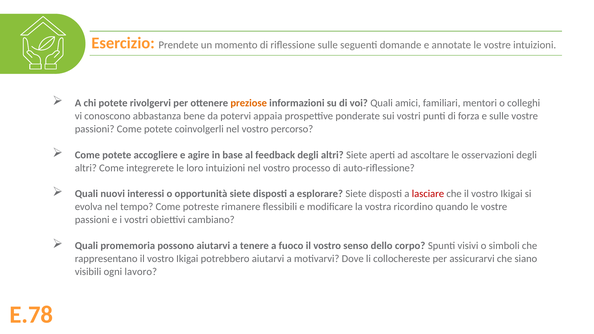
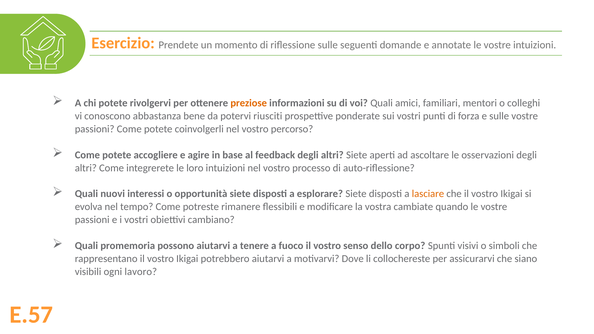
appaia: appaia -> riusciti (268, 116)
lasciare colour: red -> orange (428, 194)
ricordino: ricordino -> cambiate (413, 207)
E.78: E.78 -> E.57 (31, 315)
